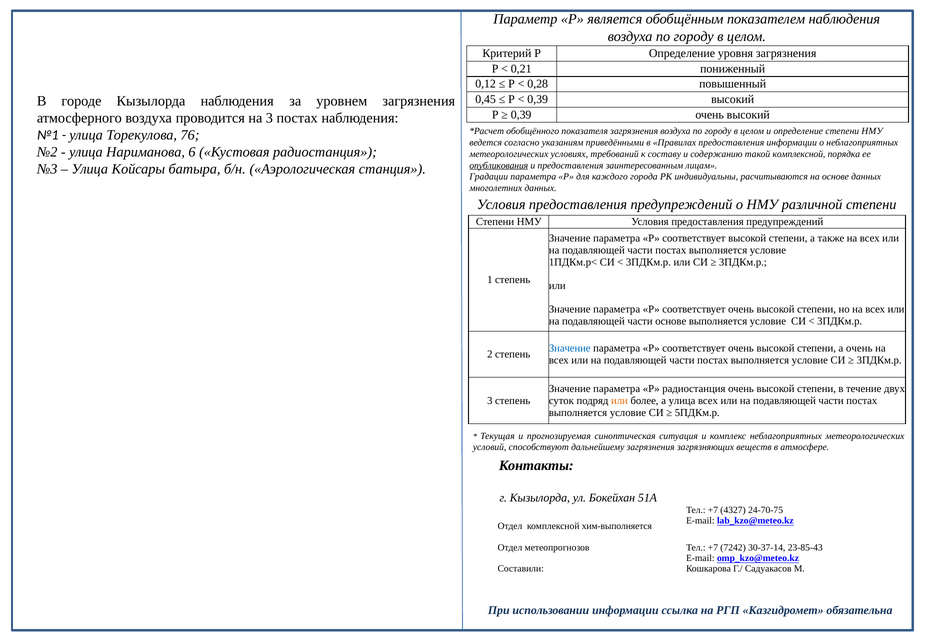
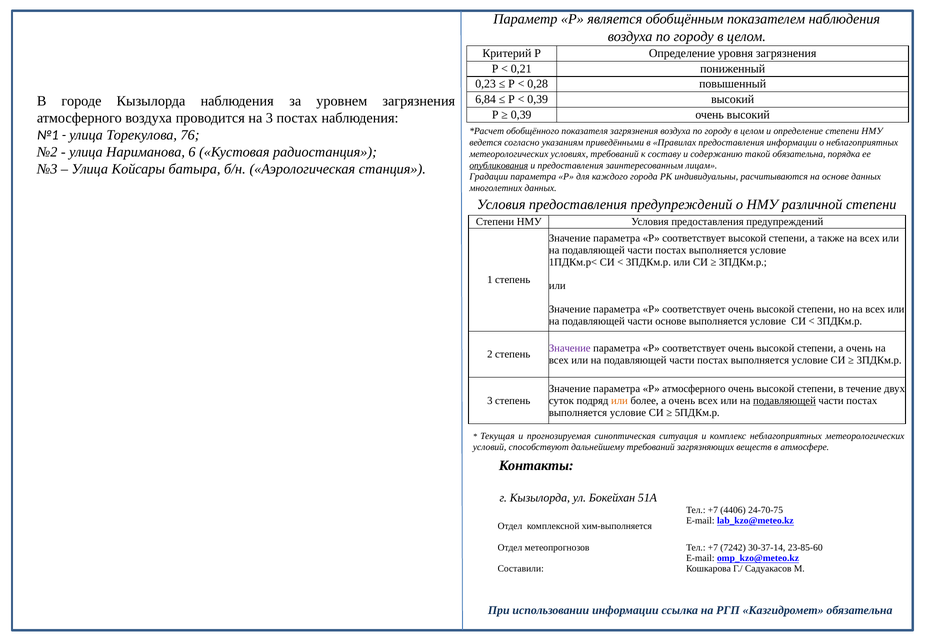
0,12: 0,12 -> 0,23 (486, 84)
0,45: 0,45 -> 6,84 (486, 99)
такой комплексной: комплексной -> обязательна (799, 154)
Значение colour: blue -> purple (570, 348)
Р радиостанция: радиостанция -> атмосферного (694, 388)
более а улица: улица -> очень (682, 400)
подавляющей underline: none -> present (784, 400)
дальнейшему загрязнения: загрязнения -> требований (651, 447)
4327: 4327 -> 4406 (733, 510)
23-85-43: 23-85-43 -> 23-85-60 (805, 547)
